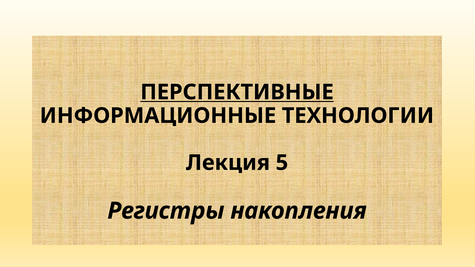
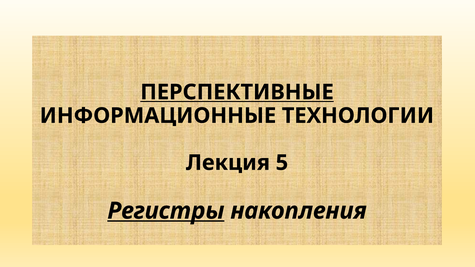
Регистры underline: none -> present (166, 211)
